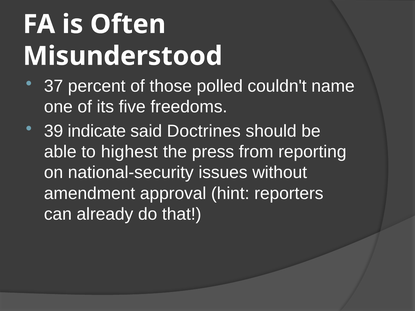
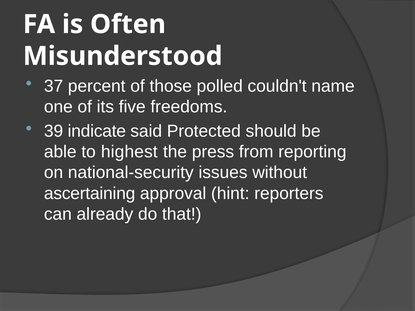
Doctrines: Doctrines -> Protected (204, 131)
amendment: amendment -> ascertaining (90, 193)
